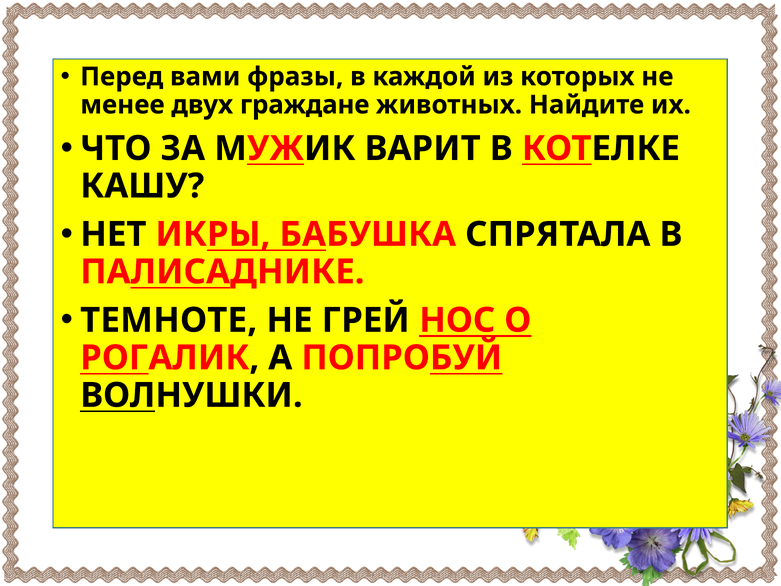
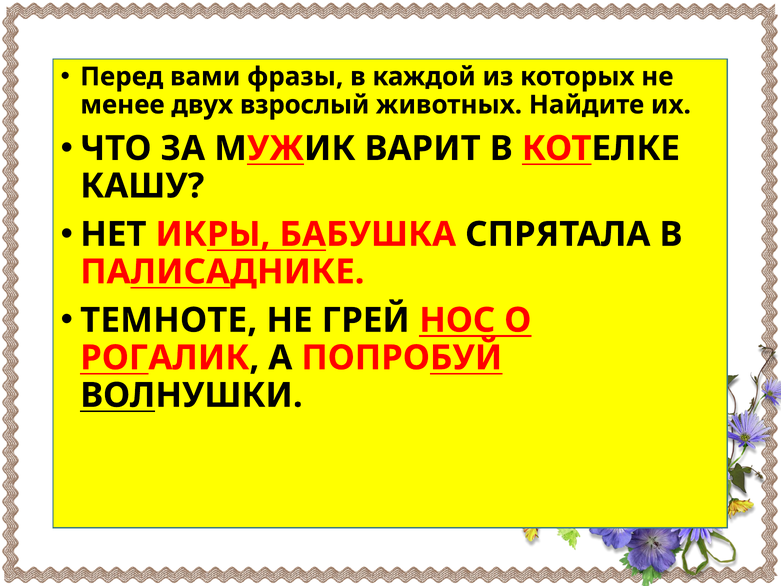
граждане: граждане -> взрослый (305, 105)
